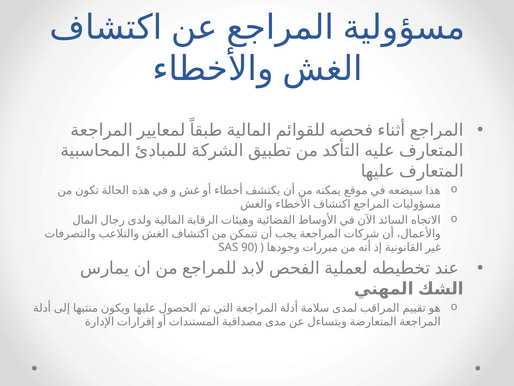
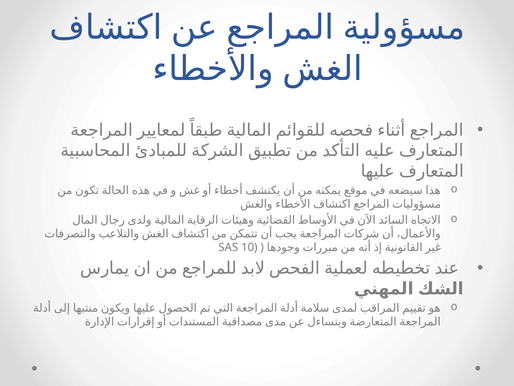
90: 90 -> 10 (248, 247)
